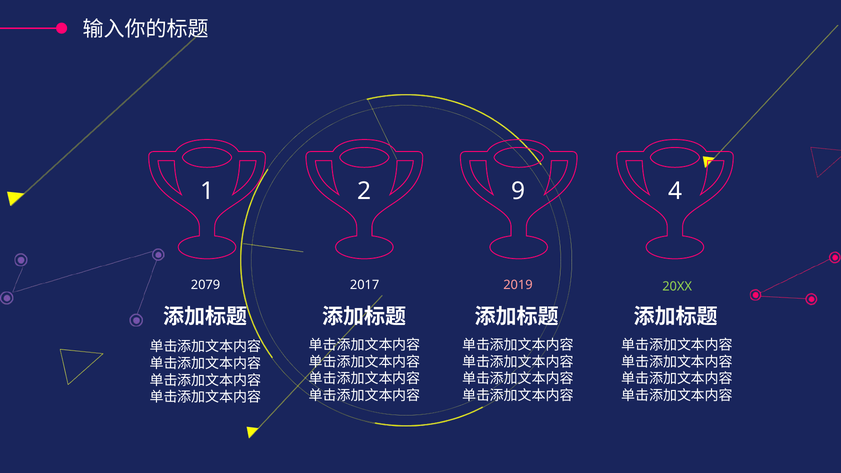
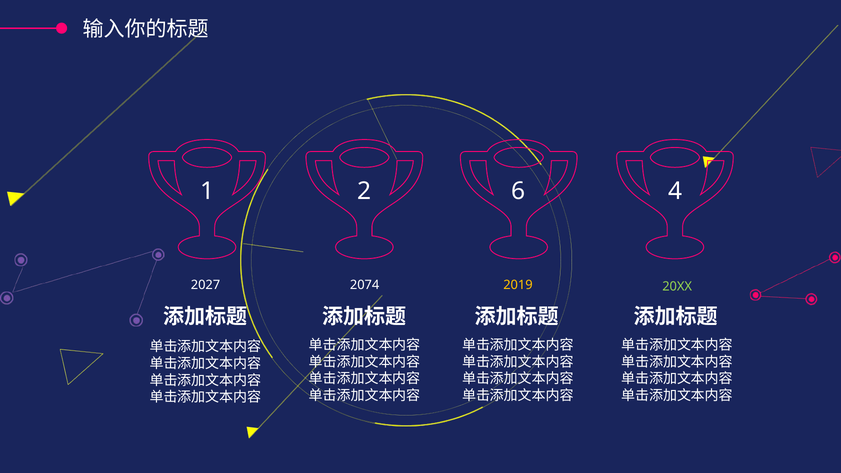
9: 9 -> 6 (518, 191)
2079: 2079 -> 2027 (205, 285)
2017: 2017 -> 2074 (365, 285)
2019 colour: pink -> yellow (518, 285)
